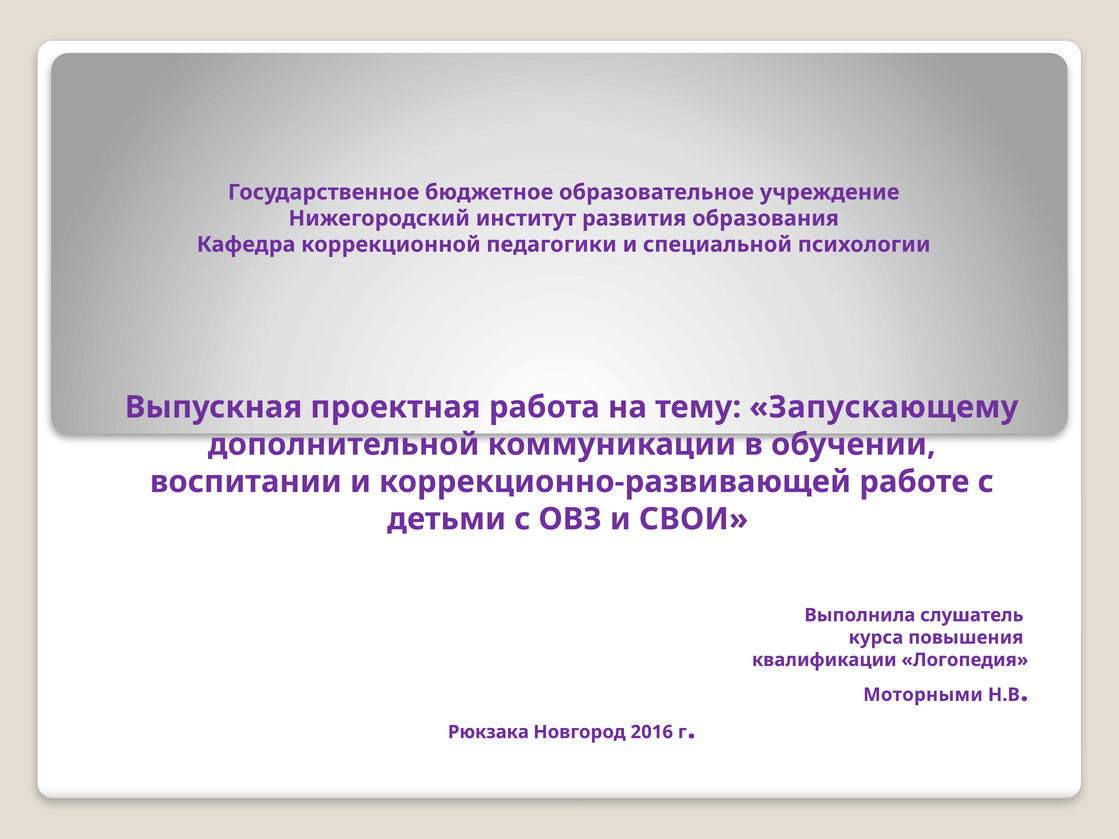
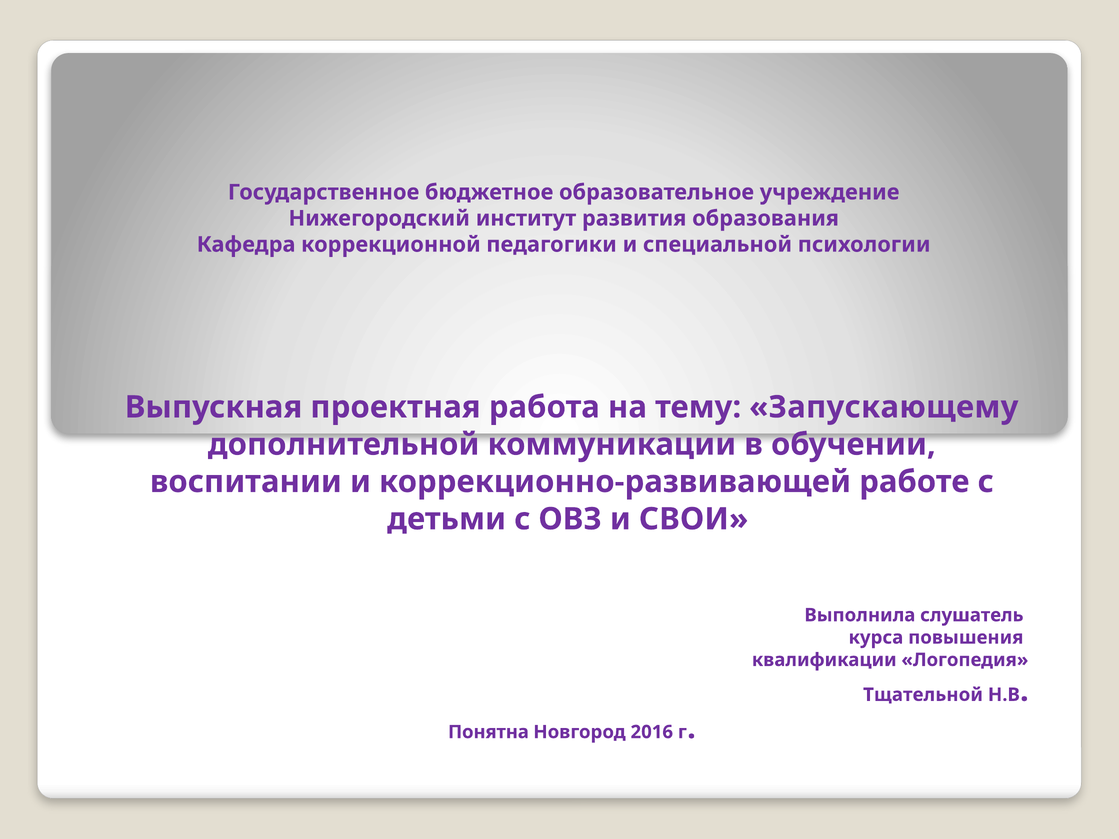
Моторными: Моторными -> Тщательной (923, 695)
Рюкзака: Рюкзака -> Понятна (488, 732)
